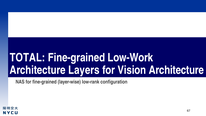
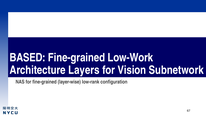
TOTAL: TOTAL -> BASED (28, 57)
Vision Architecture: Architecture -> Subnetwork (176, 70)
